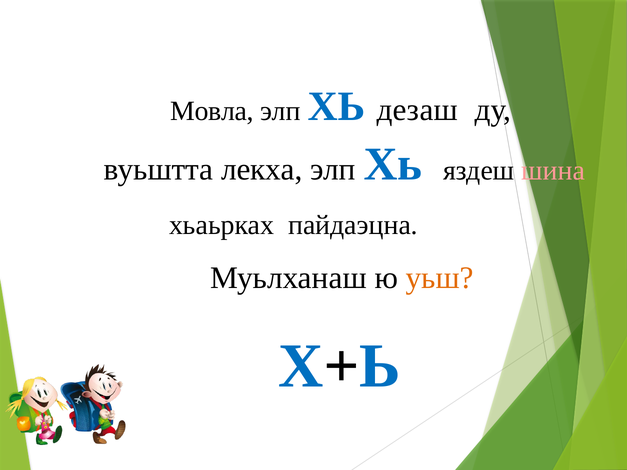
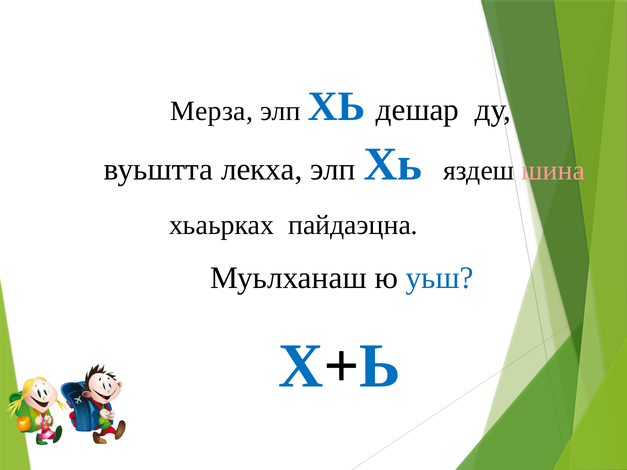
Мовла: Мовла -> Мерза (212, 111)
дезаш: дезаш -> дешар (417, 110)
уьш colour: orange -> blue (440, 278)
